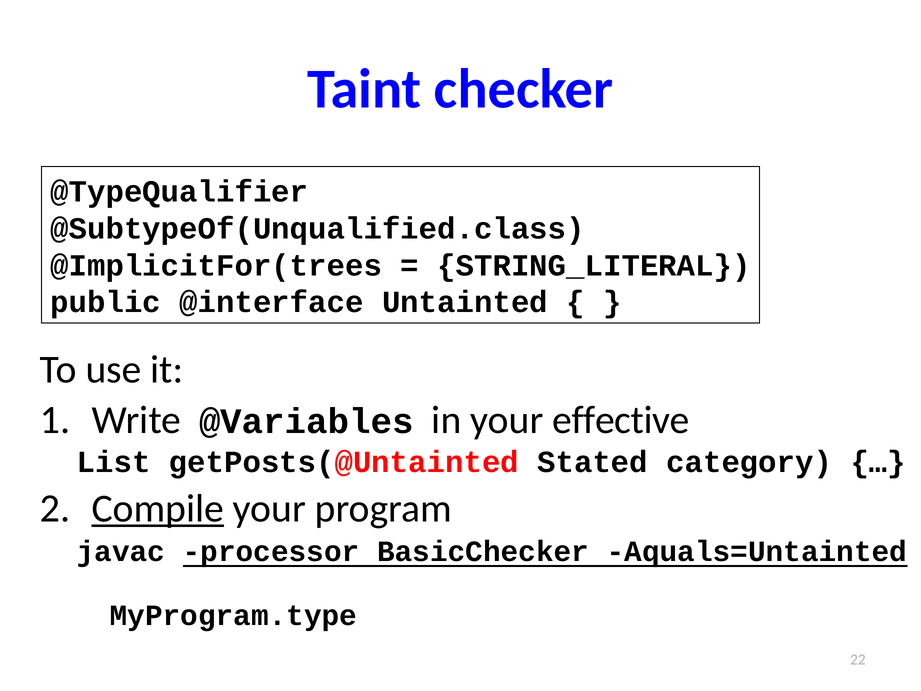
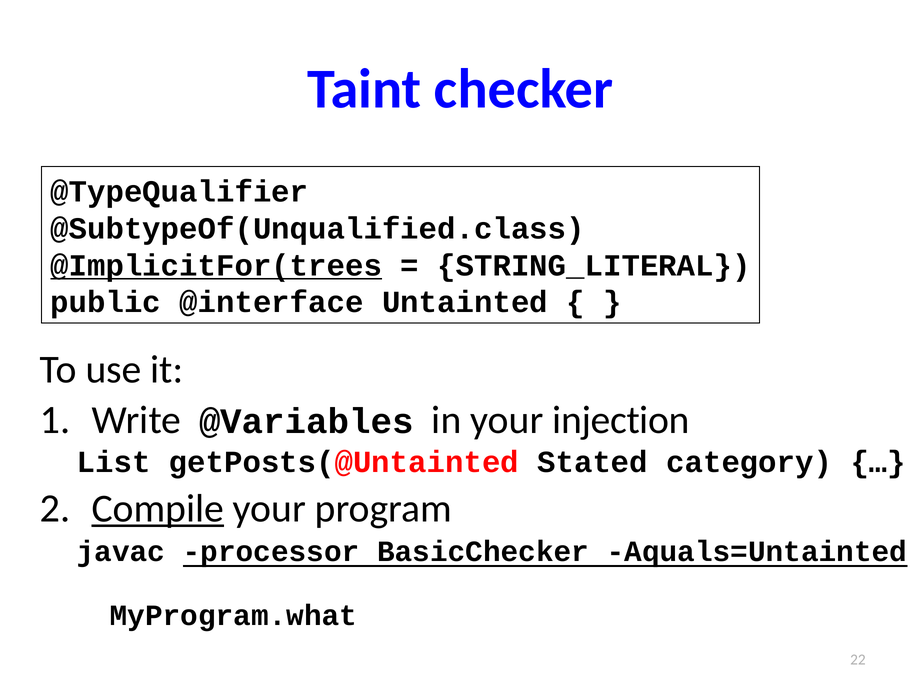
@ImplicitFor(trees underline: none -> present (216, 265)
effective: effective -> injection (621, 420)
MyProgram.type: MyProgram.type -> MyProgram.what (233, 615)
